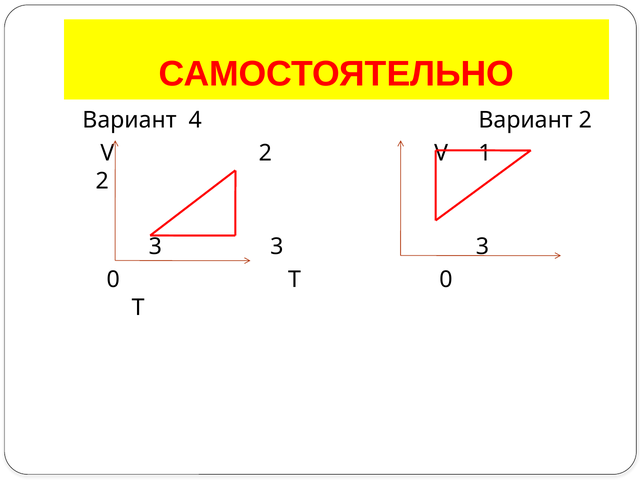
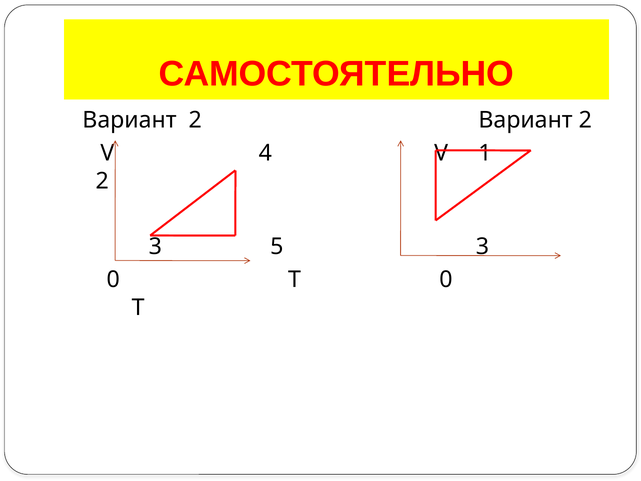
4: 4 -> 2 (195, 120)
V 2: 2 -> 4 (265, 153)
3: 3 -> 5 (277, 247)
